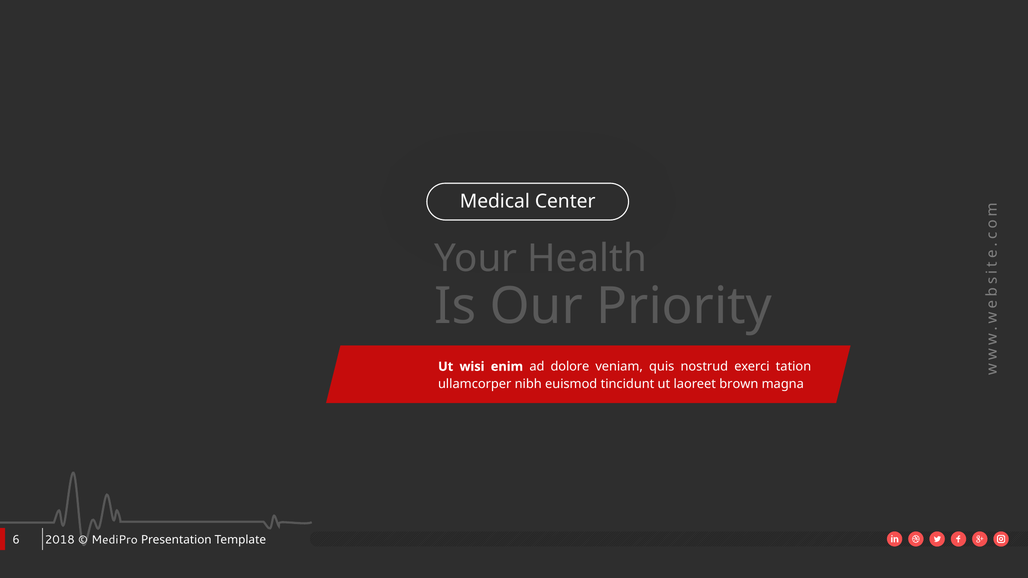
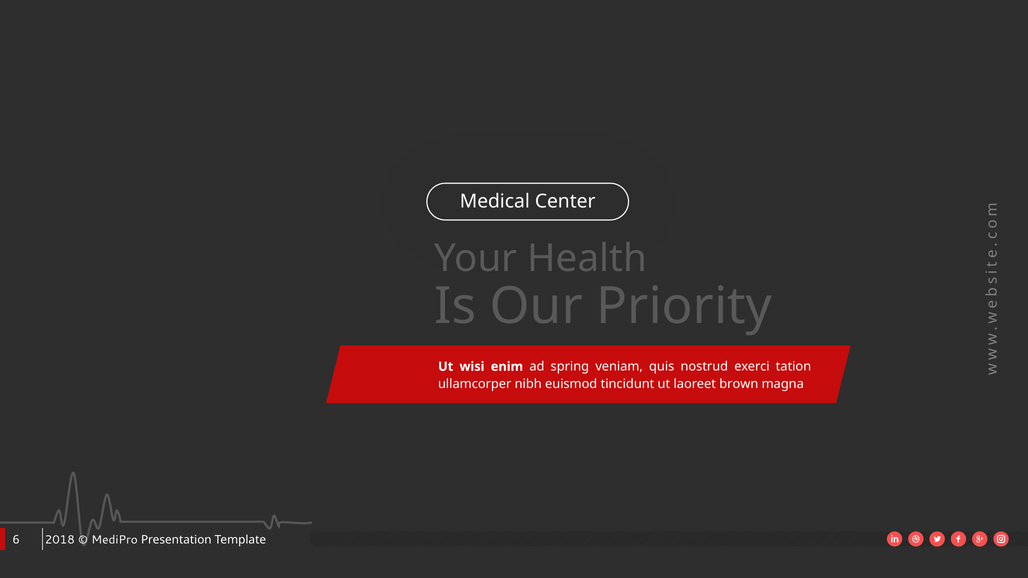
dolore: dolore -> spring (570, 367)
